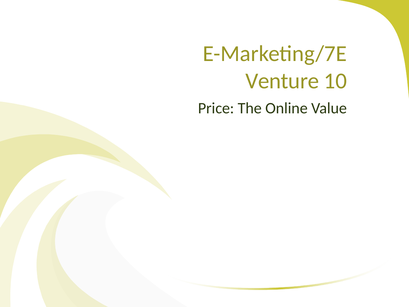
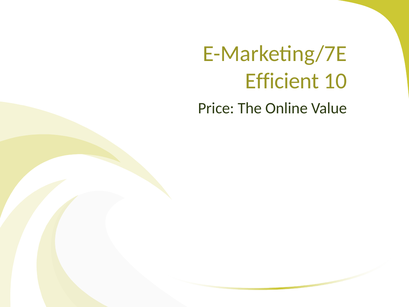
Venture: Venture -> Efficient (282, 81)
